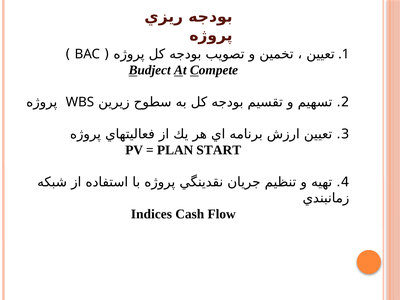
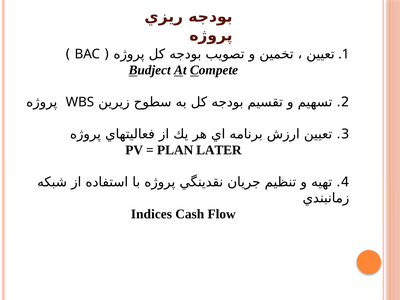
START: START -> LATER (219, 150)
